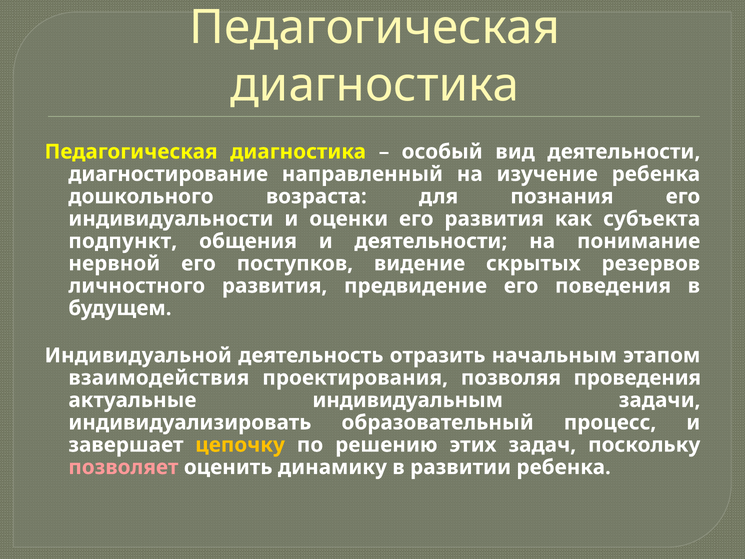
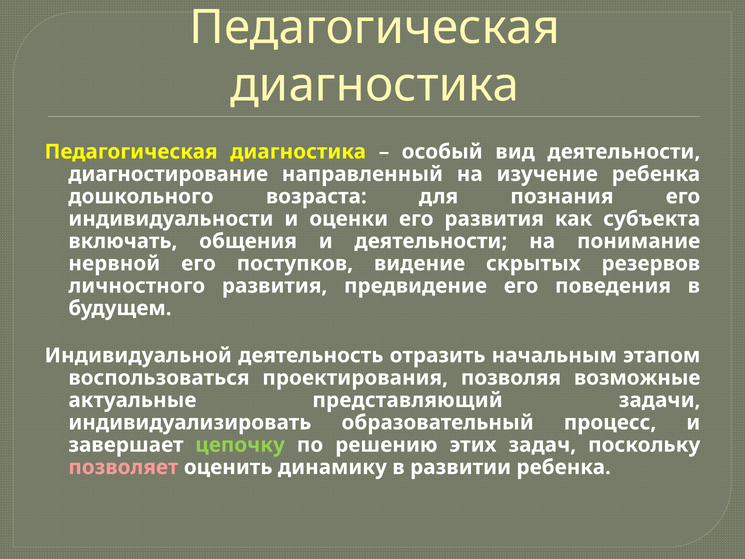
подпункт: подпункт -> включать (123, 241)
взаимодействия: взаимодействия -> воспользоваться (159, 378)
проведения: проведения -> возможные (637, 378)
индивидуальным: индивидуальным -> представляющий (408, 400)
цепочку colour: yellow -> light green (240, 445)
